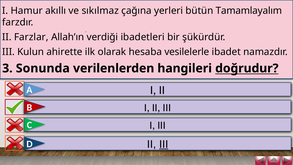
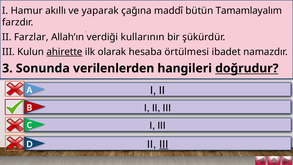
sıkılmaz: sıkılmaz -> yaparak (100, 11)
yerleri: yerleri -> maddî (169, 11)
ibadetleri: ibadetleri -> kullarının (143, 37)
ahirette underline: none -> present (64, 52)
vesilelerle: vesilelerle -> örtülmesi (187, 52)
